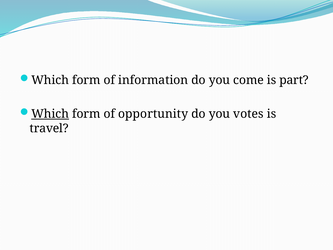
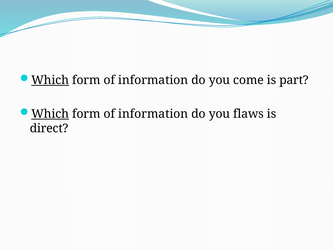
Which underline: none -> present (50, 80)
opportunity: opportunity -> information (153, 114)
votes: votes -> flaws (249, 114)
travel: travel -> direct (49, 128)
